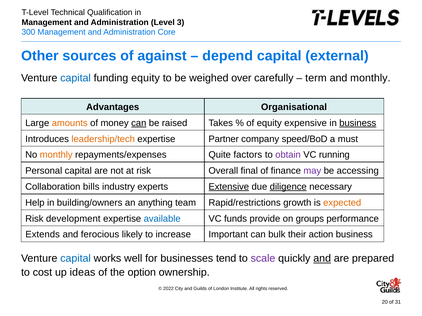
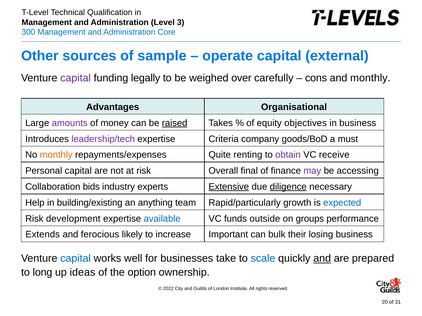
against: against -> sample (162, 56)
depend: depend -> operate (228, 56)
capital colour: blue -> purple (76, 78)
funding equity: equity -> legally (146, 78)
term: term -> cons (316, 78)
amounts colour: orange -> purple (70, 123)
can underline: present -> none (139, 123)
raised underline: none -> present (175, 123)
expensive: expensive -> objectives (306, 123)
business underline: present -> none (358, 123)
leadership/tech colour: orange -> purple (103, 139)
Partner: Partner -> Criteria (224, 139)
speed/BoD: speed/BoD -> goods/BoD (305, 139)
factors: factors -> renting (248, 155)
running: running -> receive (334, 155)
bills: bills -> bids (91, 187)
building/owners: building/owners -> building/existing (90, 203)
Rapid/restrictions: Rapid/restrictions -> Rapid/particularly (245, 203)
expected colour: orange -> blue (342, 203)
provide: provide -> outside (265, 219)
action: action -> losing (321, 235)
tend: tend -> take (226, 259)
scale colour: purple -> blue (263, 259)
cost: cost -> long (42, 273)
